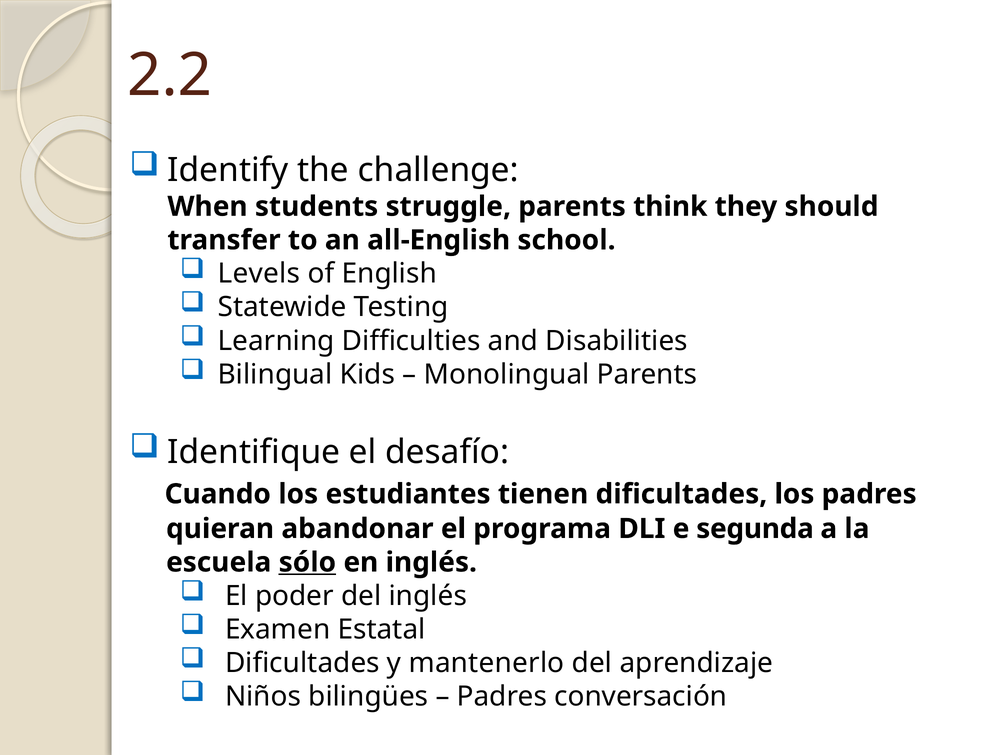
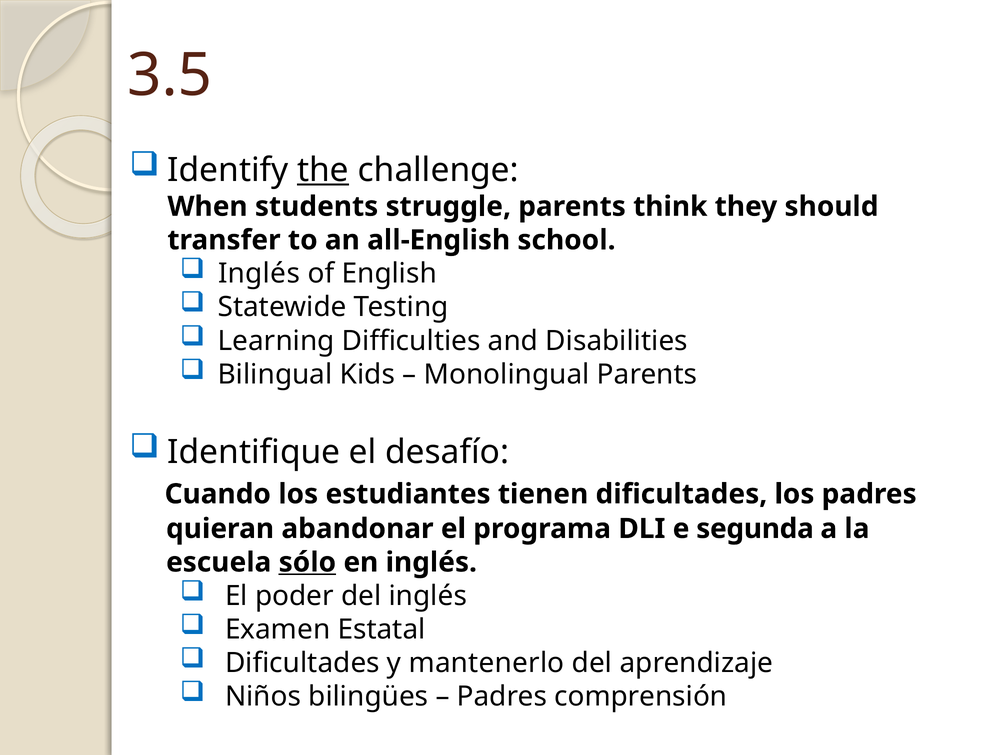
2.2: 2.2 -> 3.5 (170, 76)
the underline: none -> present (323, 170)
Levels: Levels -> Inglés (259, 274)
conversación: conversación -> comprensión (641, 697)
